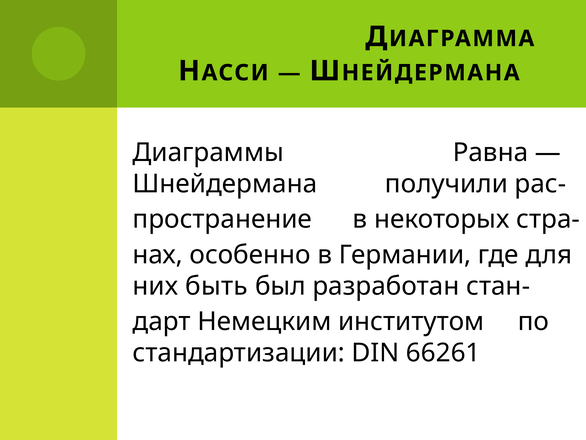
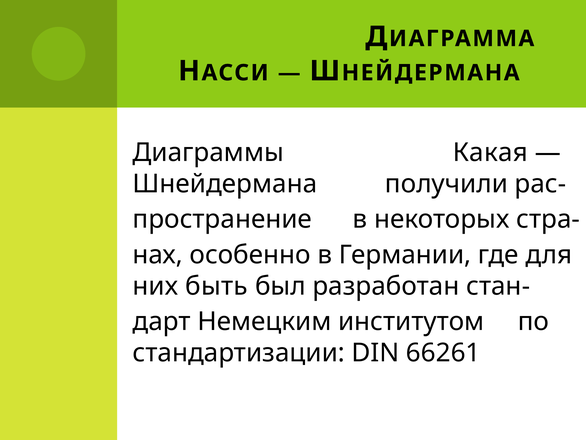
Равна: Равна -> Какая (490, 152)
